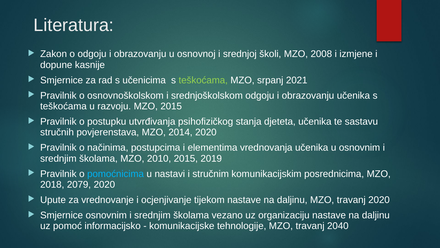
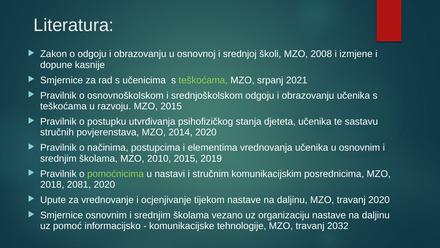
pomoćnicima colour: light blue -> light green (116, 174)
2079: 2079 -> 2081 (79, 184)
2040: 2040 -> 2032 (338, 226)
